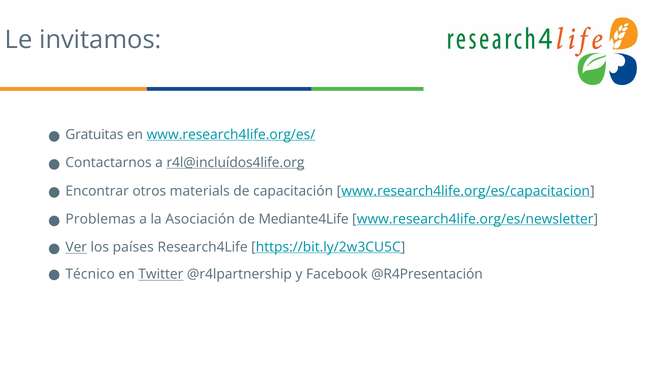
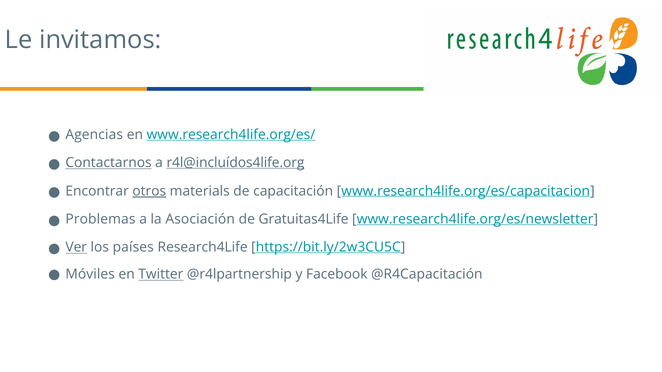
Gratuitas: Gratuitas -> Agencias (94, 135)
Contactarnos underline: none -> present (109, 163)
otros underline: none -> present (149, 191)
Mediante4Life: Mediante4Life -> Gratuitas4Life (304, 219)
Técnico: Técnico -> Móviles (90, 275)
@R4Presentación: @R4Presentación -> @R4Capacitación (427, 275)
